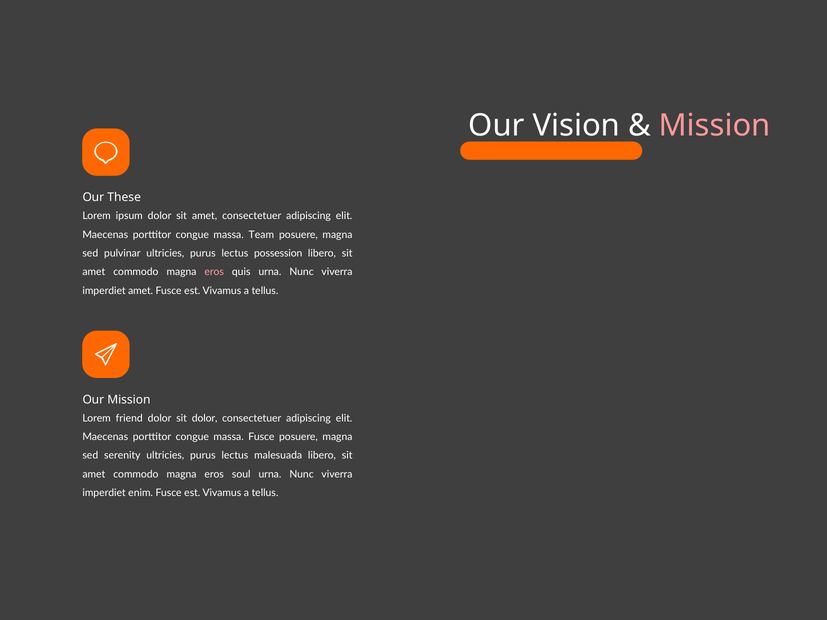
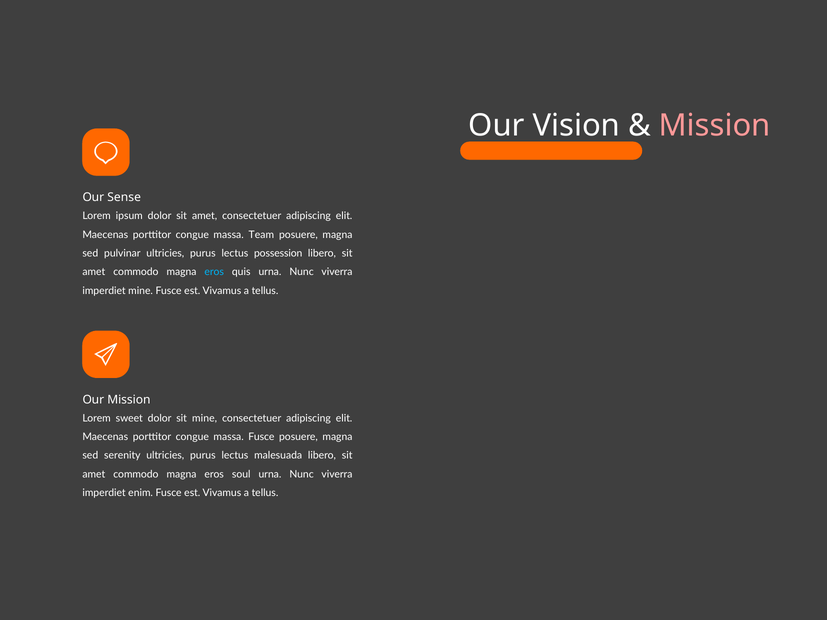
These: These -> Sense (124, 197)
eros colour: pink -> light blue (214, 272)
imperdiet amet: amet -> mine (141, 291)
friend: friend -> sweet (129, 418)
sit dolor: dolor -> mine (205, 418)
